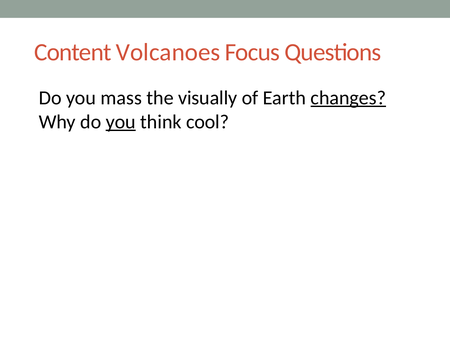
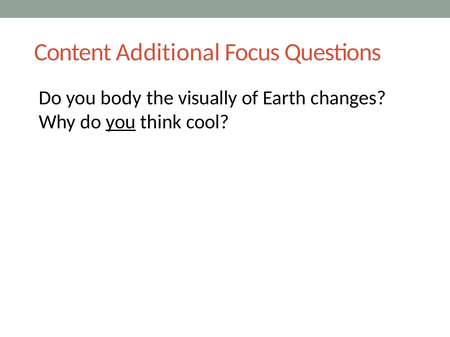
Volcanoes: Volcanoes -> Additional (168, 52)
mass: mass -> body (121, 98)
changes underline: present -> none (348, 98)
